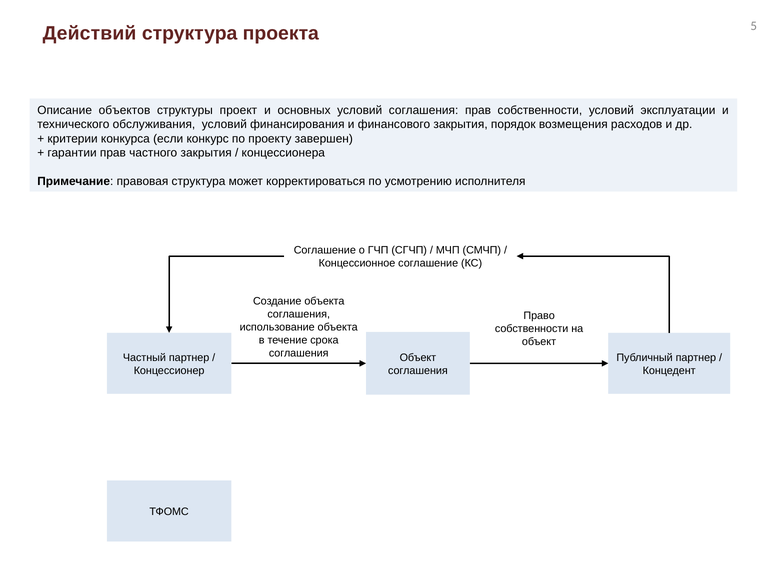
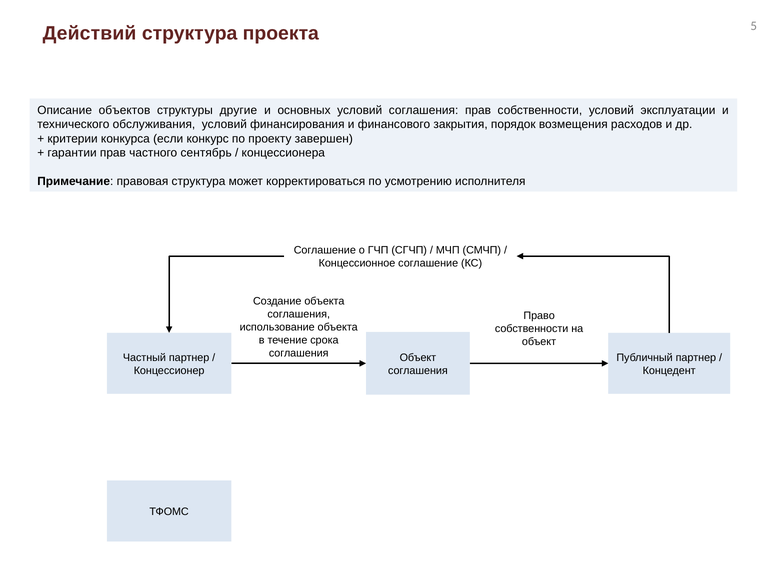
проект: проект -> другие (238, 110)
частного закрытия: закрытия -> сентябрь (206, 153)
